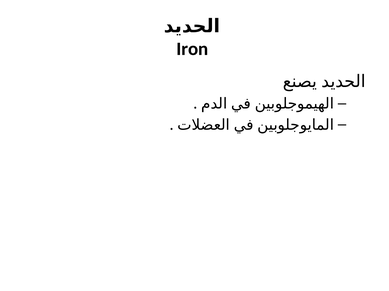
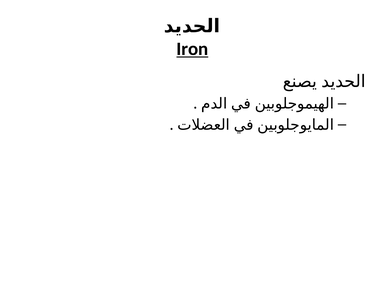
Iron underline: none -> present (192, 49)
